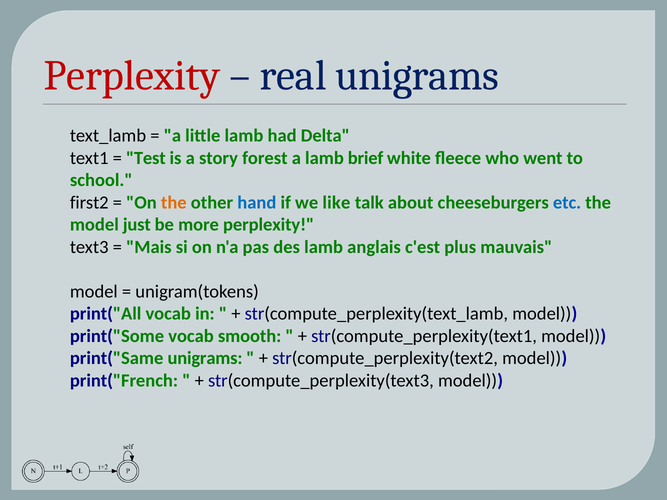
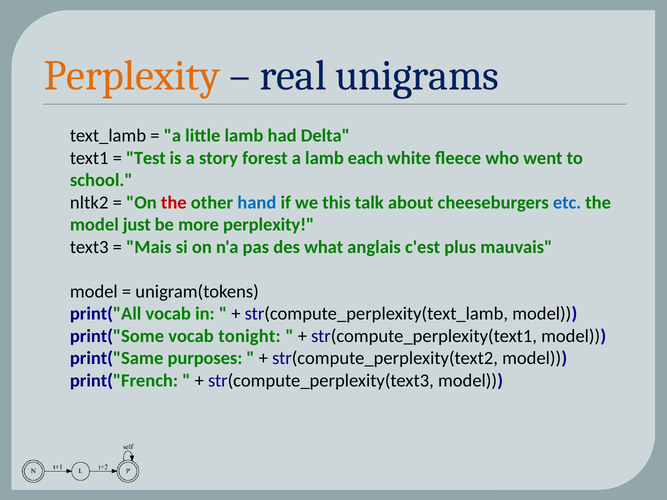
Perplexity colour: red -> orange (132, 76)
brief: brief -> each (366, 158)
first2: first2 -> nltk2 (89, 203)
the colour: orange -> red (174, 203)
like: like -> this (337, 203)
des lamb: lamb -> what (324, 247)
smooth: smooth -> tonight (249, 336)
print("Same unigrams: unigrams -> purposes (205, 359)
